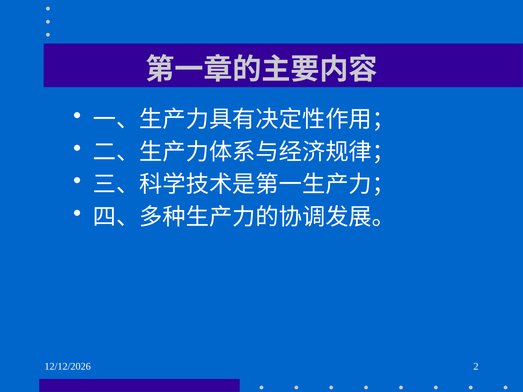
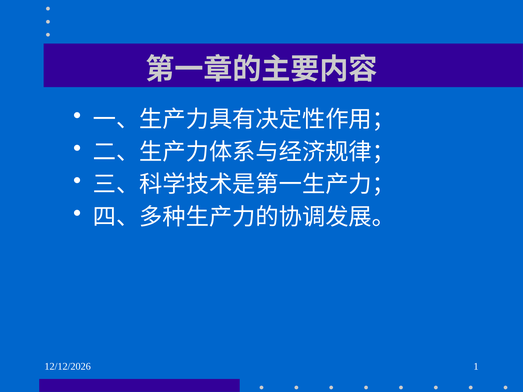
2: 2 -> 1 (476, 367)
